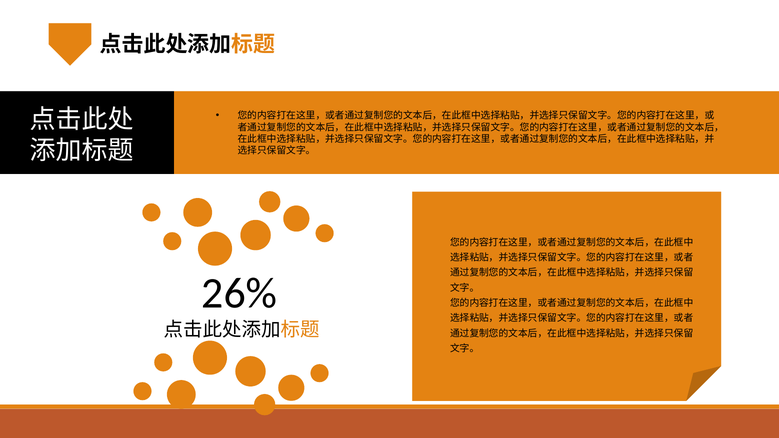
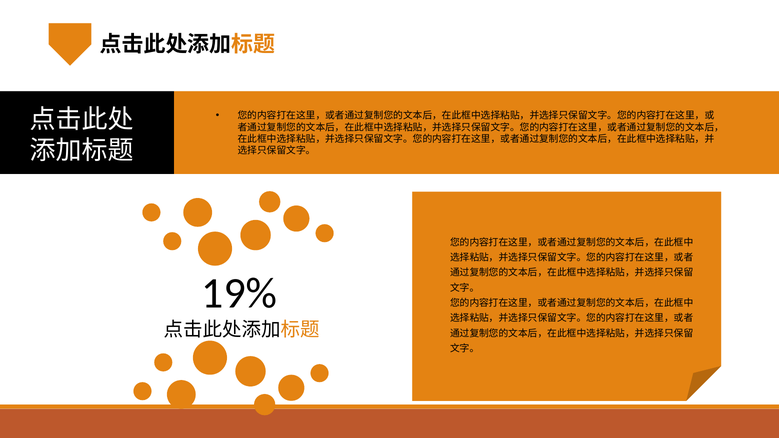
26%: 26% -> 19% (239, 293)
